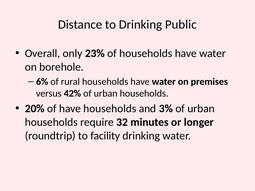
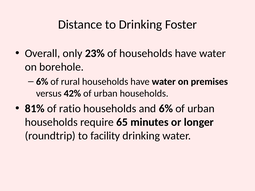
Public: Public -> Foster (181, 24)
20%: 20% -> 81% (35, 109)
of have: have -> ratio (70, 109)
and 3%: 3% -> 6% (166, 109)
32: 32 -> 65 (122, 122)
